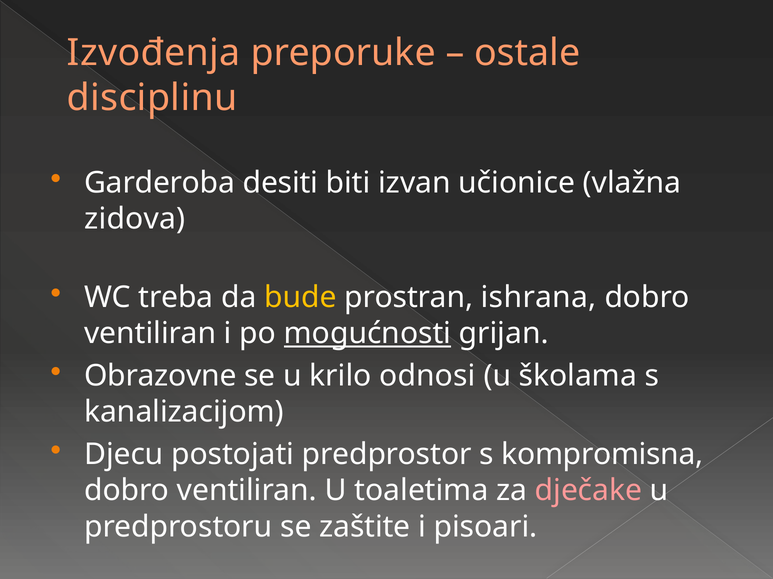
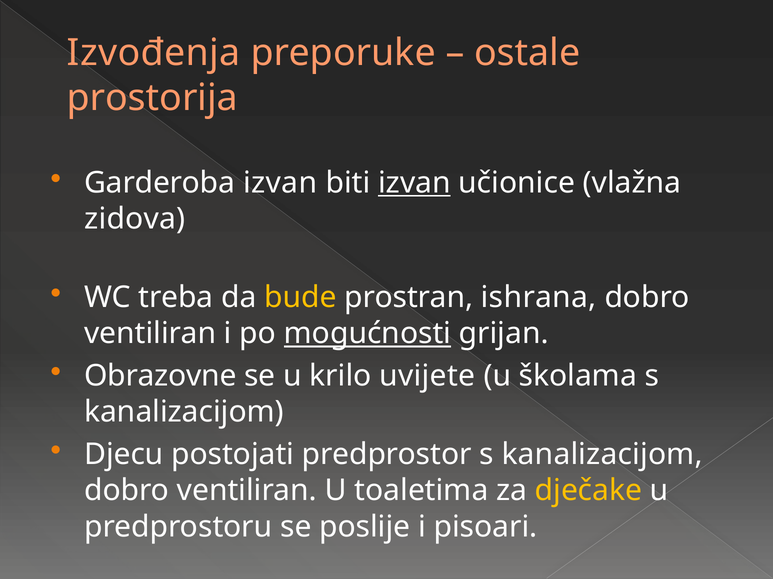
disciplinu: disciplinu -> prostorija (152, 98)
Garderoba desiti: desiti -> izvan (280, 183)
izvan underline: none -> present (414, 183)
odnosi: odnosi -> uvijete (427, 376)
predprostor s kompromisna: kompromisna -> kanalizacijom (602, 455)
dječake colour: pink -> yellow (589, 491)
zaštite: zaštite -> poslije (365, 527)
